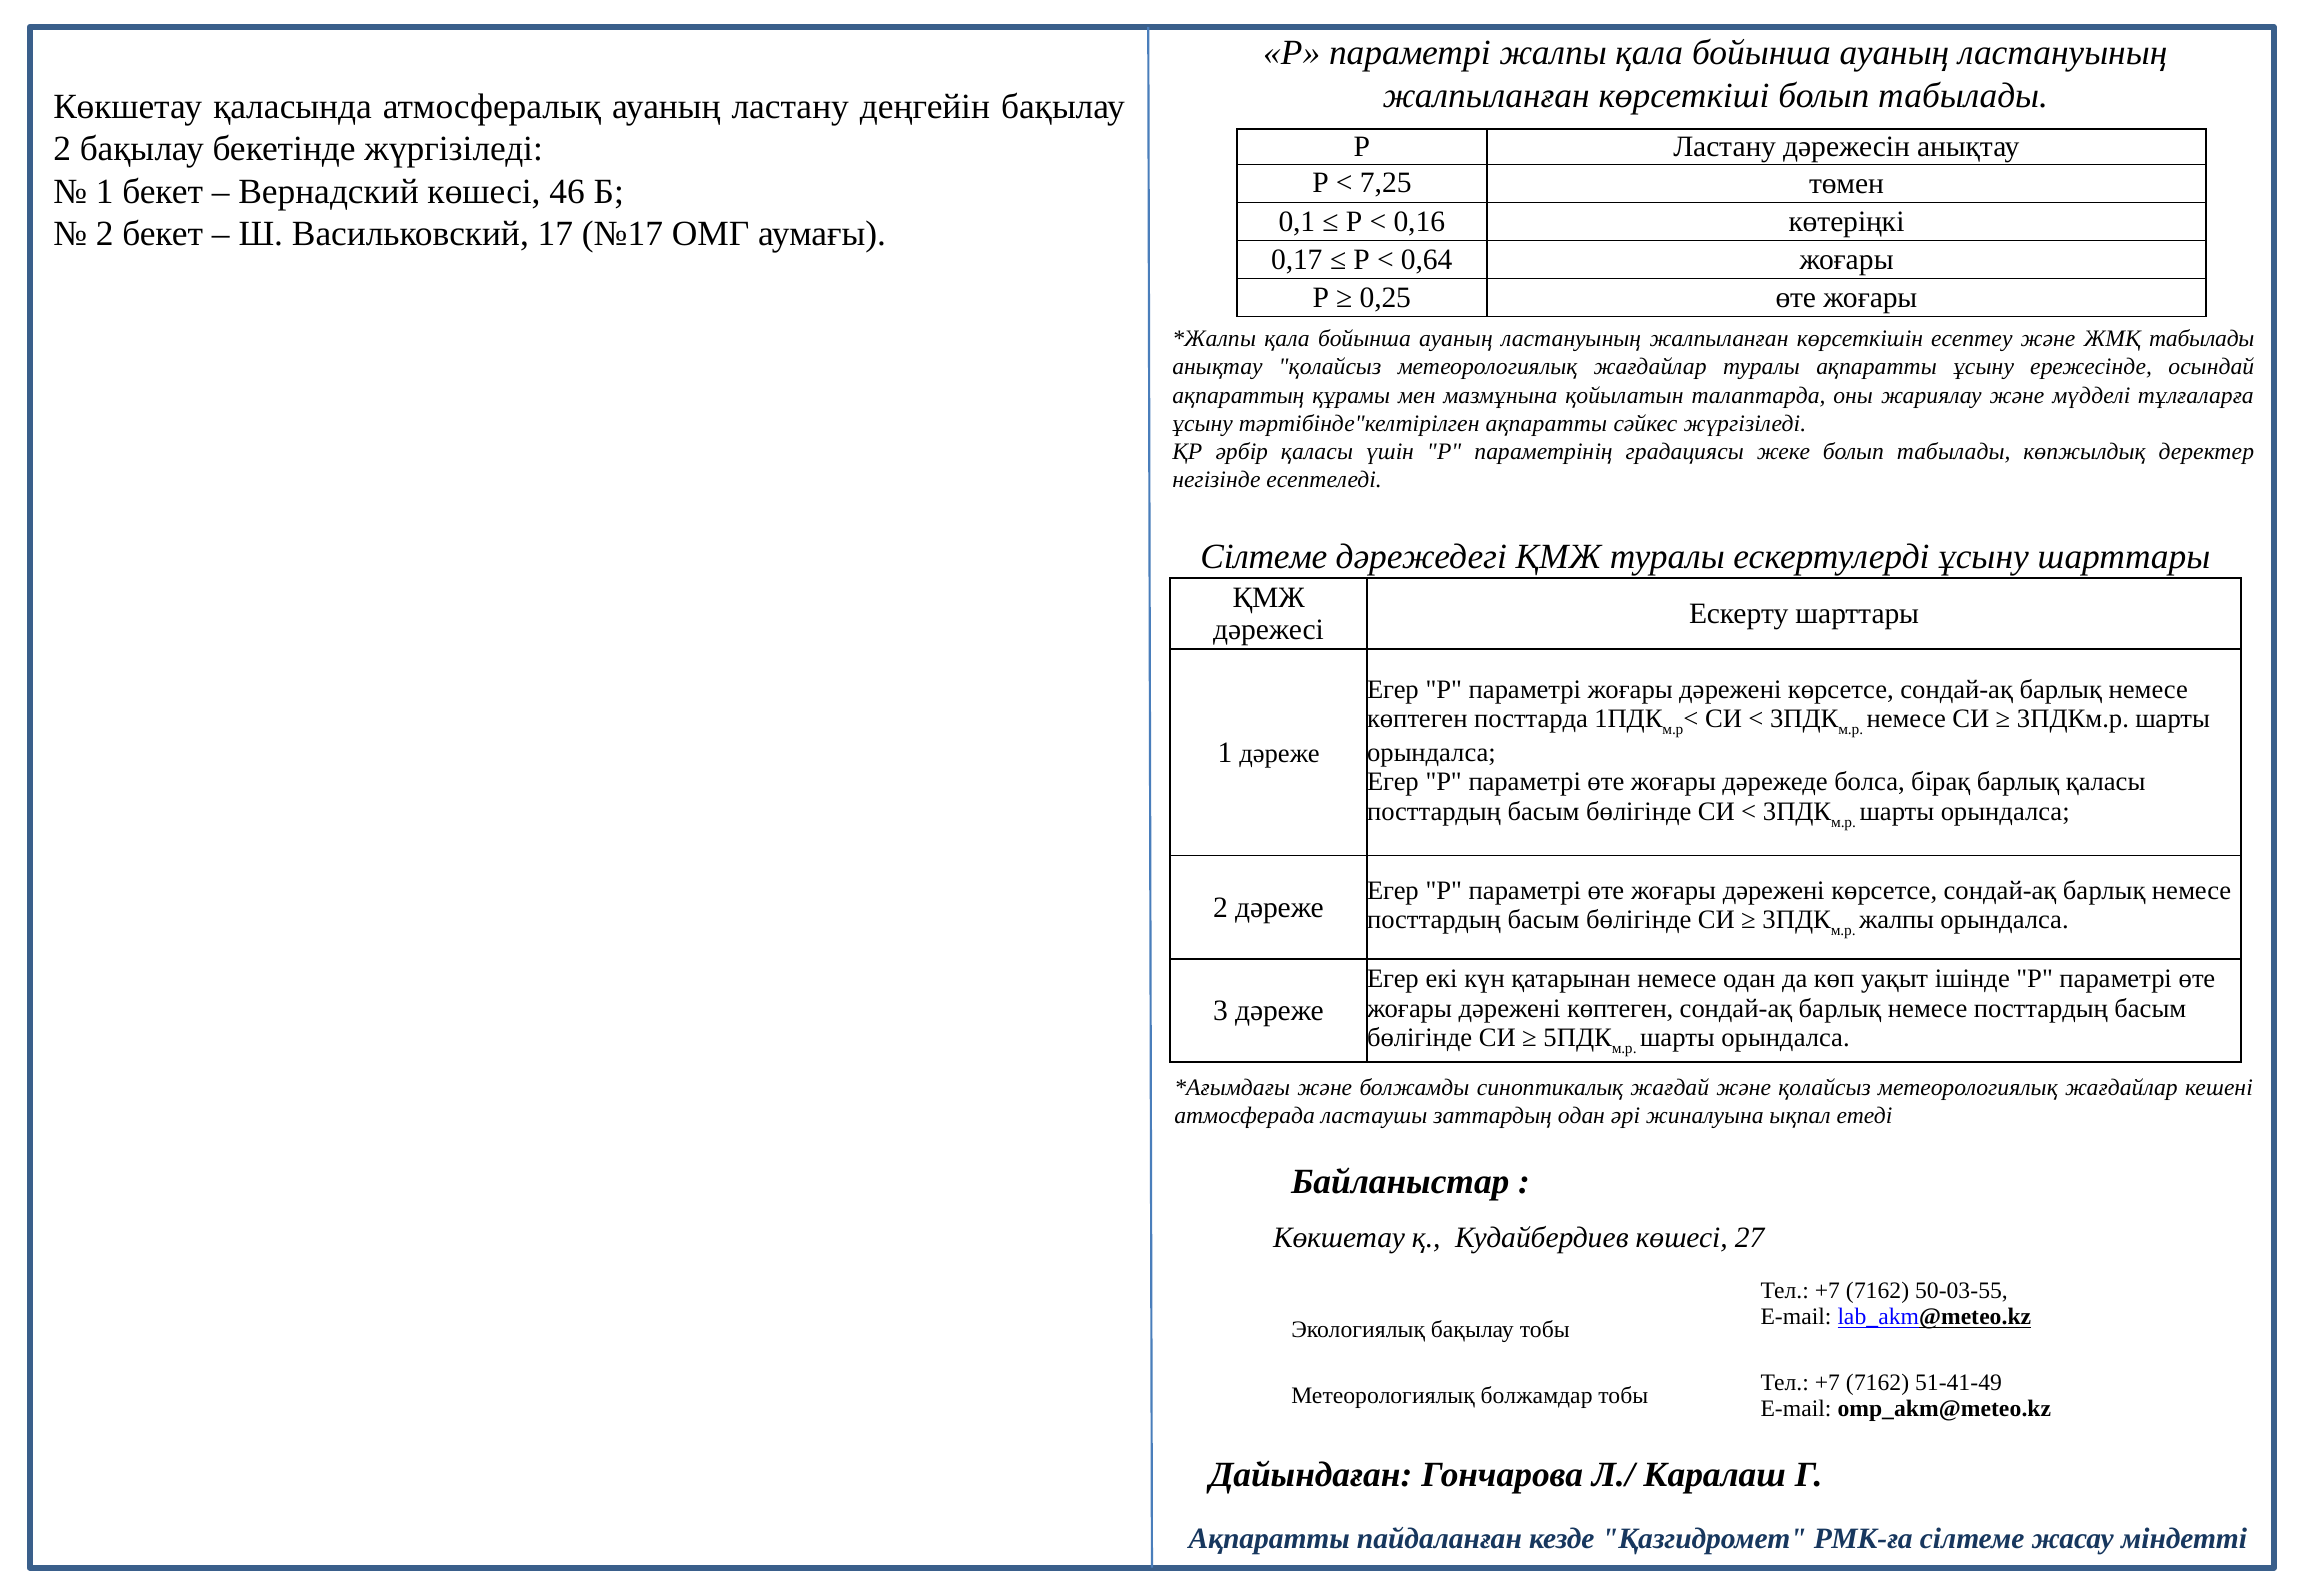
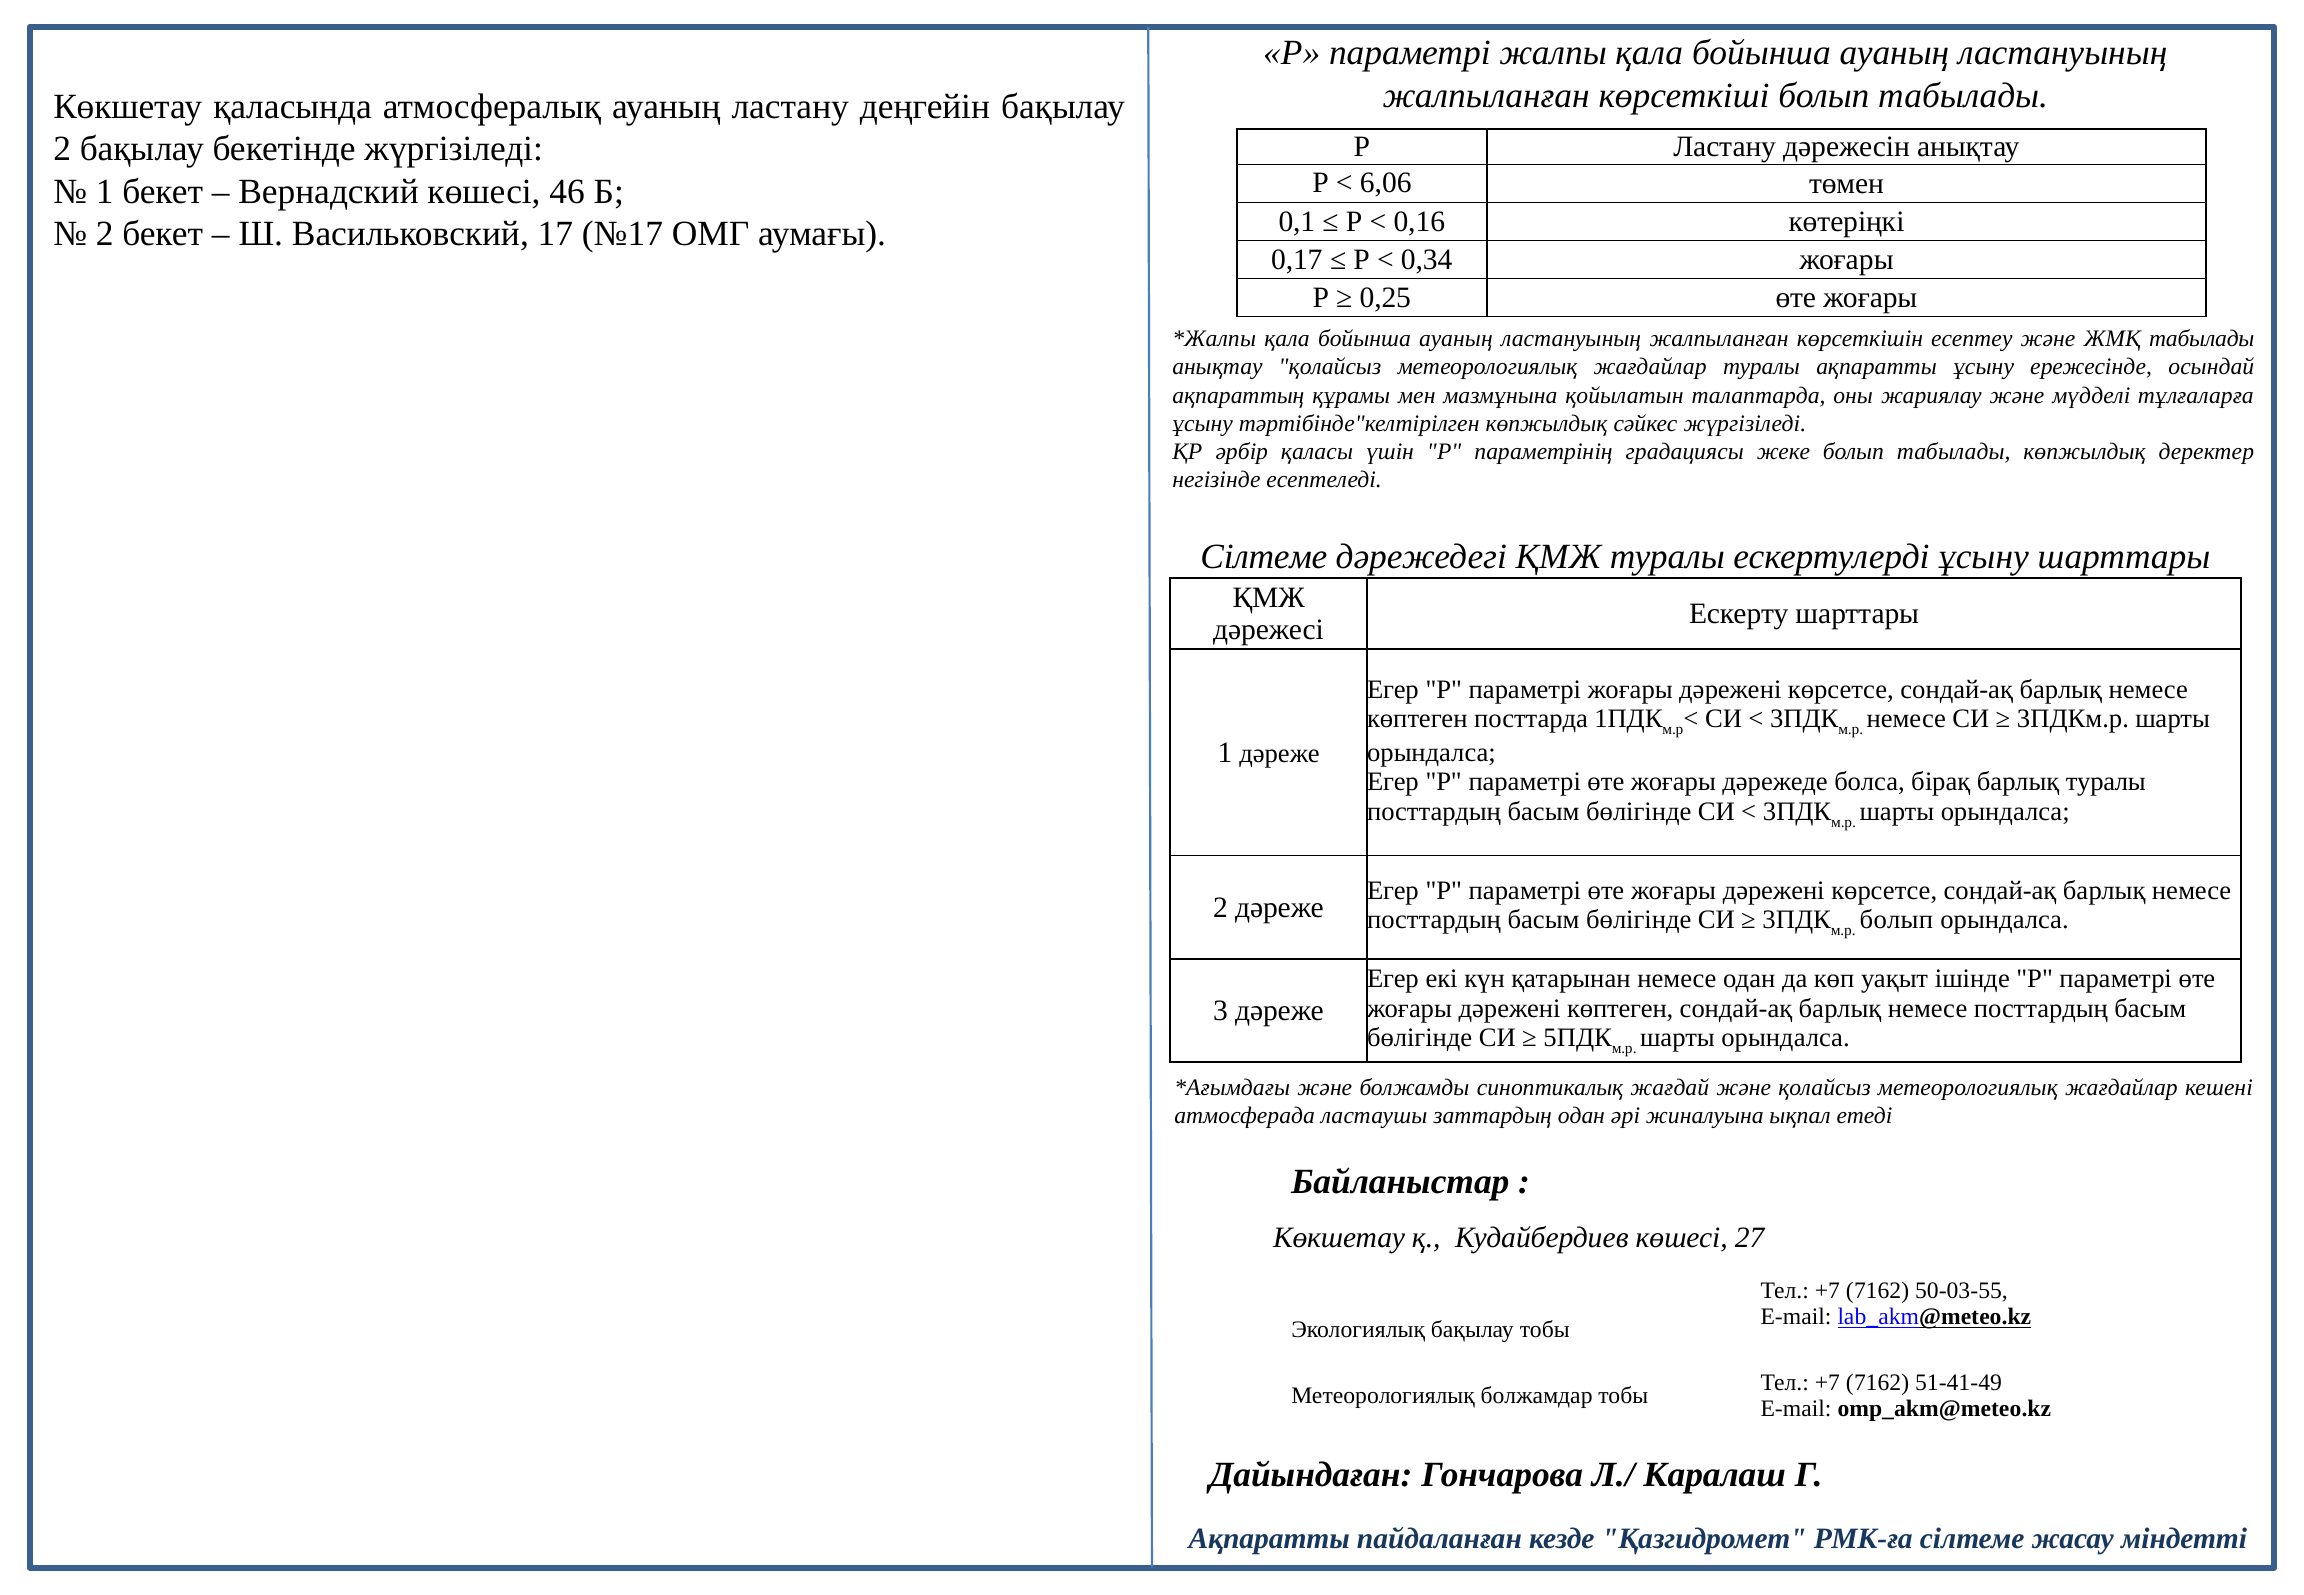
7,25: 7,25 -> 6,06 (1386, 183)
0,64: 0,64 -> 0,34 (1427, 259)
тәртібінде"келтірілген ақпаратты: ақпаратты -> көпжылдық (1546, 424)
барлық қаласы: қаласы -> туралы (2106, 782)
жалпы: жалпы -> болып (1896, 920)
